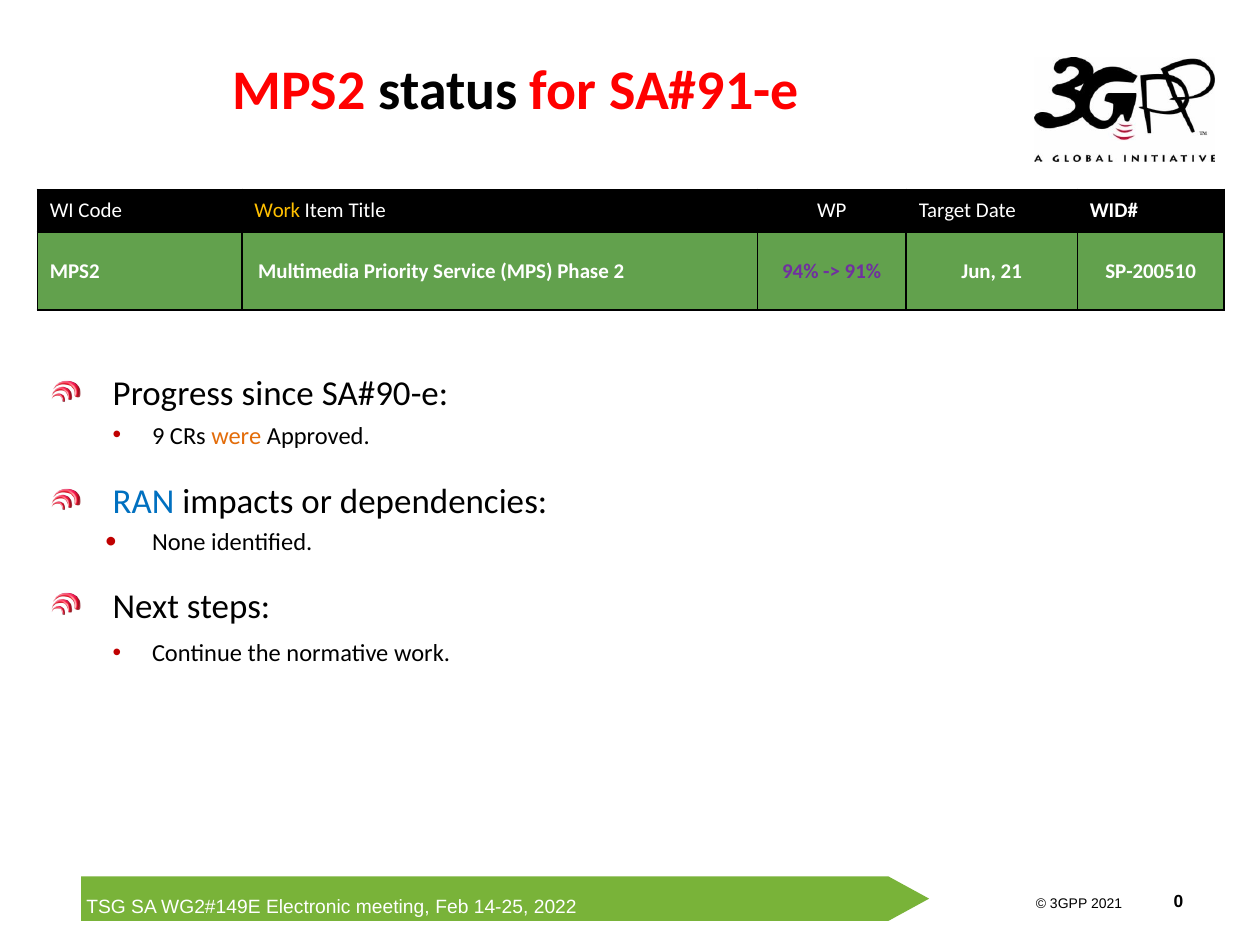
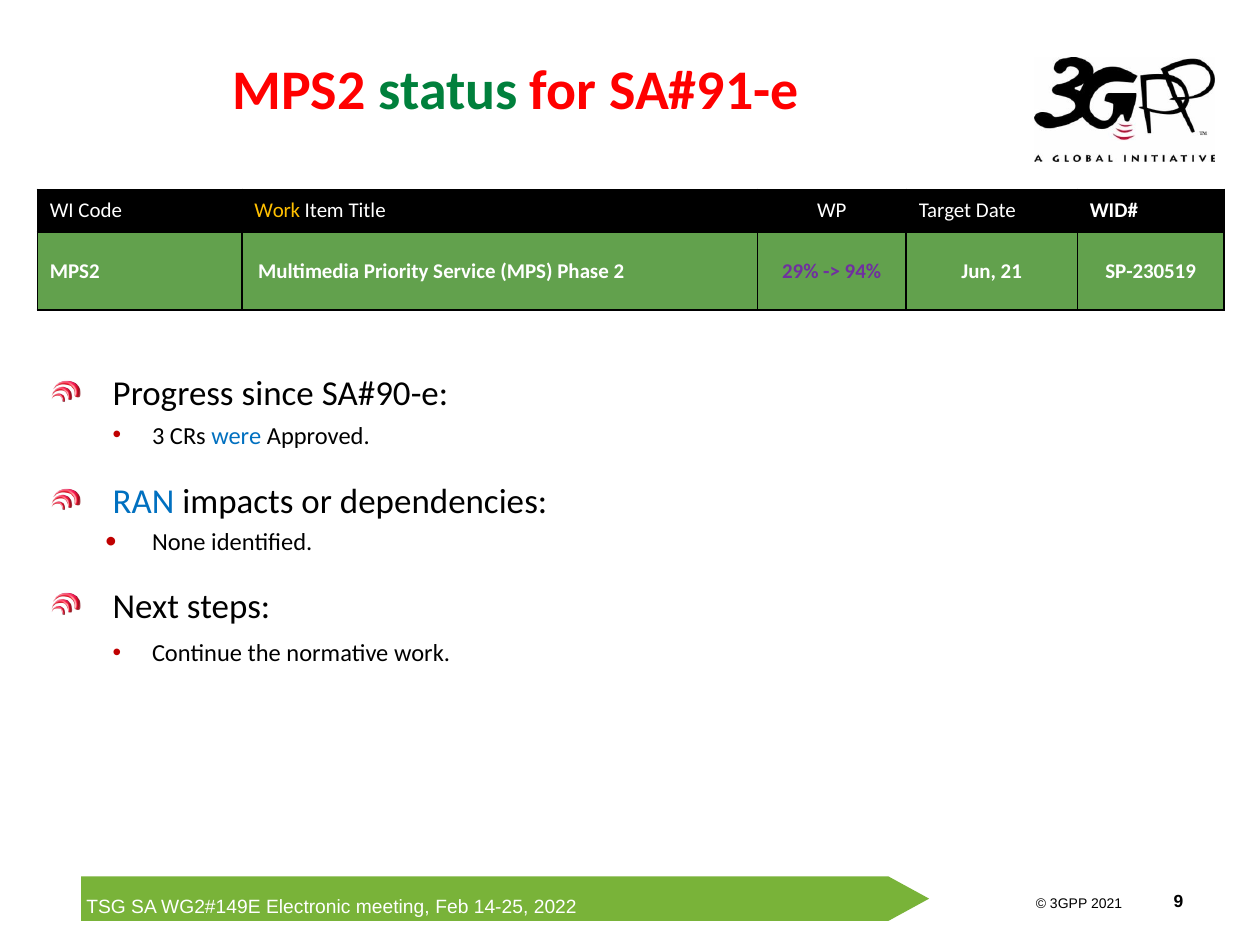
status colour: black -> green (448, 91)
94%: 94% -> 29% (800, 271)
91%: 91% -> 94% (863, 271)
SP-200510: SP-200510 -> SP-230519 (1151, 271)
9: 9 -> 3 (158, 436)
were colour: orange -> blue (236, 436)
0: 0 -> 9 (1179, 901)
